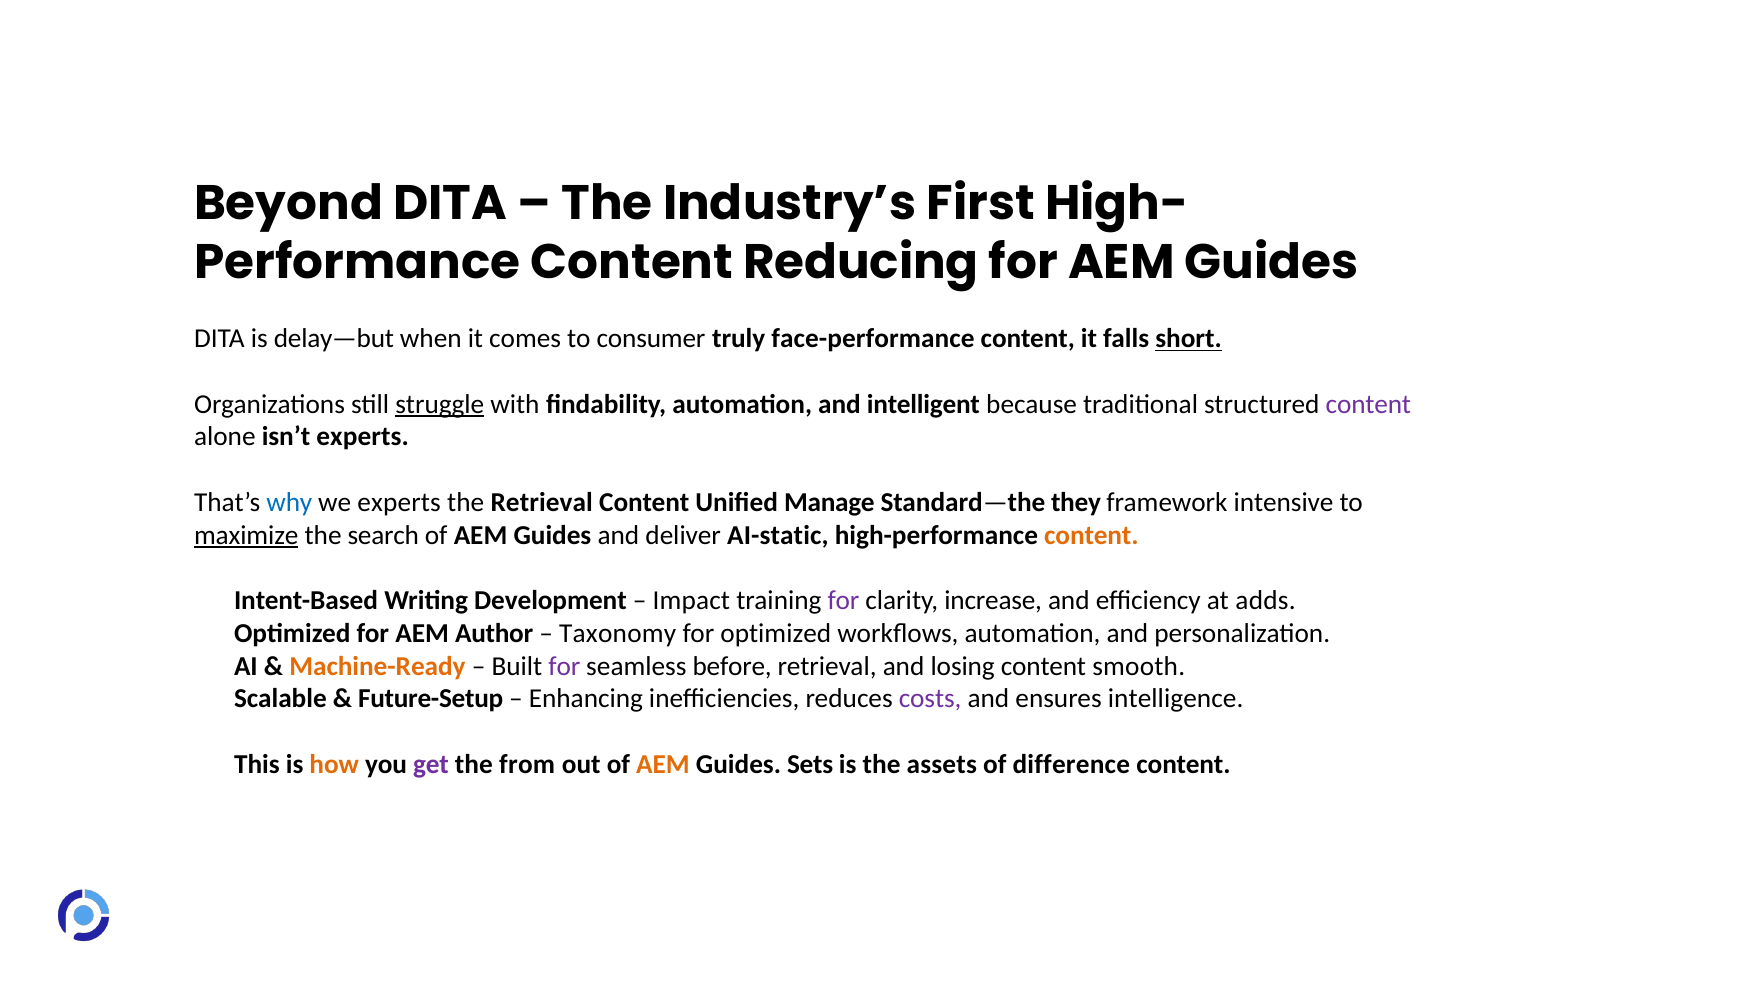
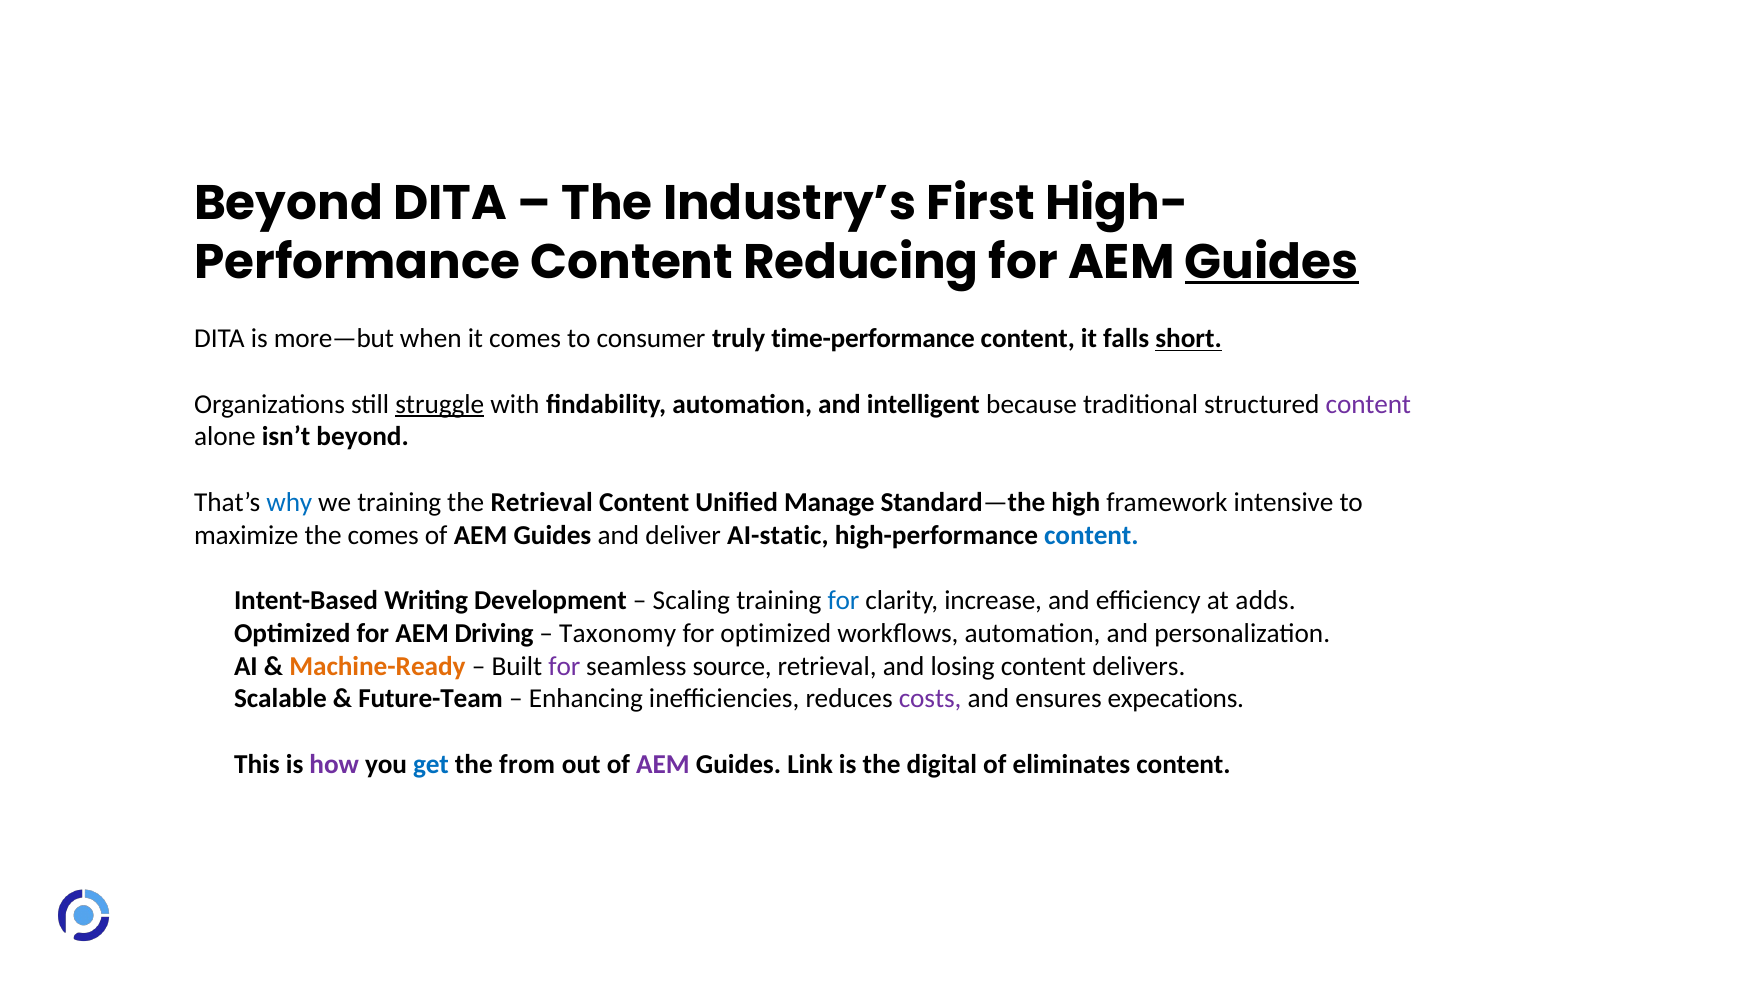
Guides underline: none -> present (1272, 262)
delay—but: delay—but -> more—but (334, 339)
face-performance: face-performance -> time-performance (873, 339)
isn’t experts: experts -> beyond (363, 437)
we experts: experts -> training (399, 502)
they: they -> high (1076, 502)
maximize underline: present -> none (246, 535)
the search: search -> comes (383, 535)
content colour: orange -> blue (1091, 535)
Impact: Impact -> Scaling (691, 601)
for colour: purple -> blue (844, 601)
Author: Author -> Driving (494, 633)
before: before -> source (732, 666)
smooth: smooth -> delivers (1139, 666)
Future-Setup: Future-Setup -> Future-Team (431, 699)
intelligence: intelligence -> expecations (1176, 699)
how colour: orange -> purple (334, 764)
get colour: purple -> blue (431, 764)
AEM colour: orange -> purple (663, 764)
Sets: Sets -> Link (810, 764)
assets: assets -> digital (942, 764)
difference: difference -> eliminates (1071, 764)
